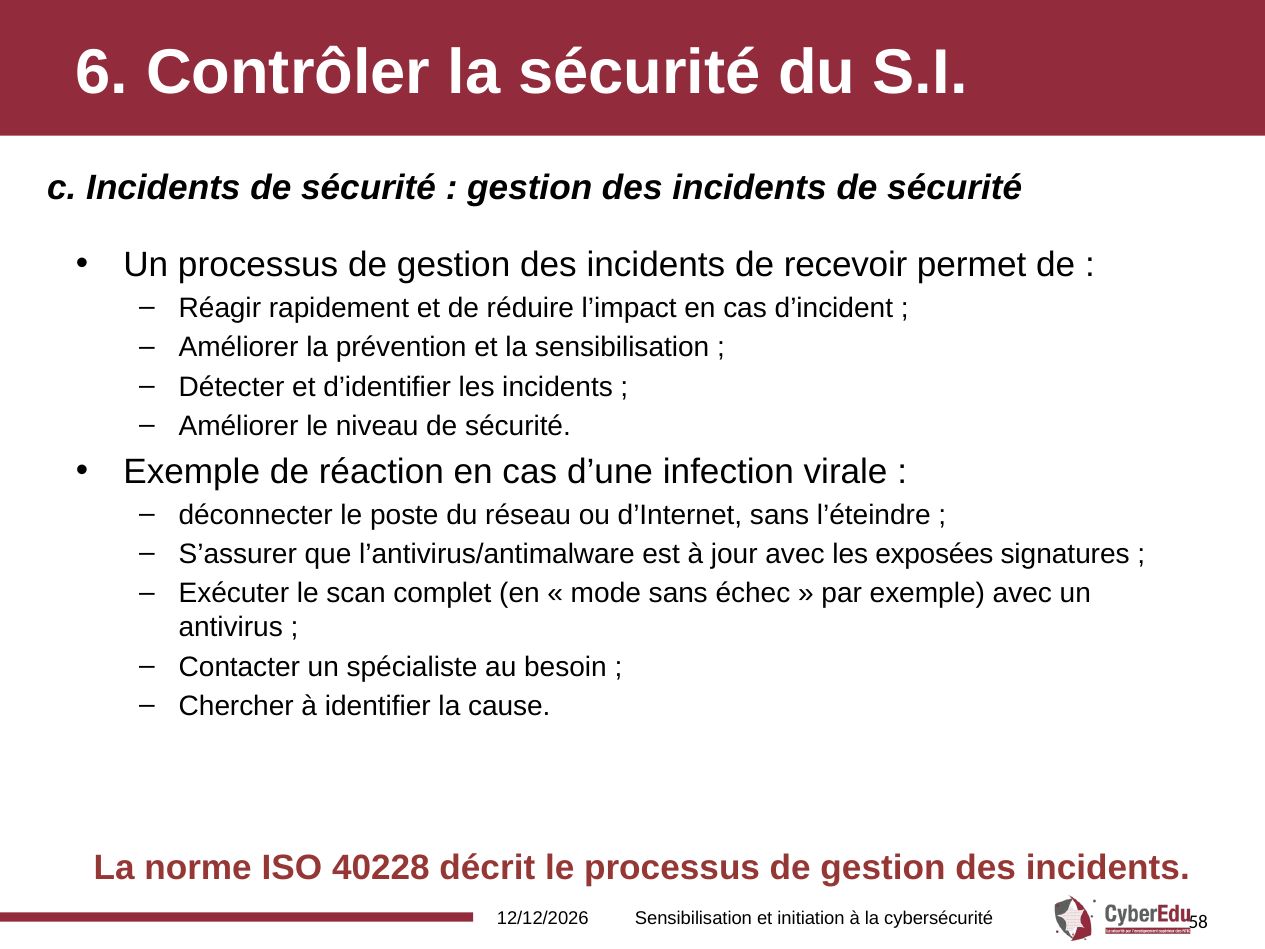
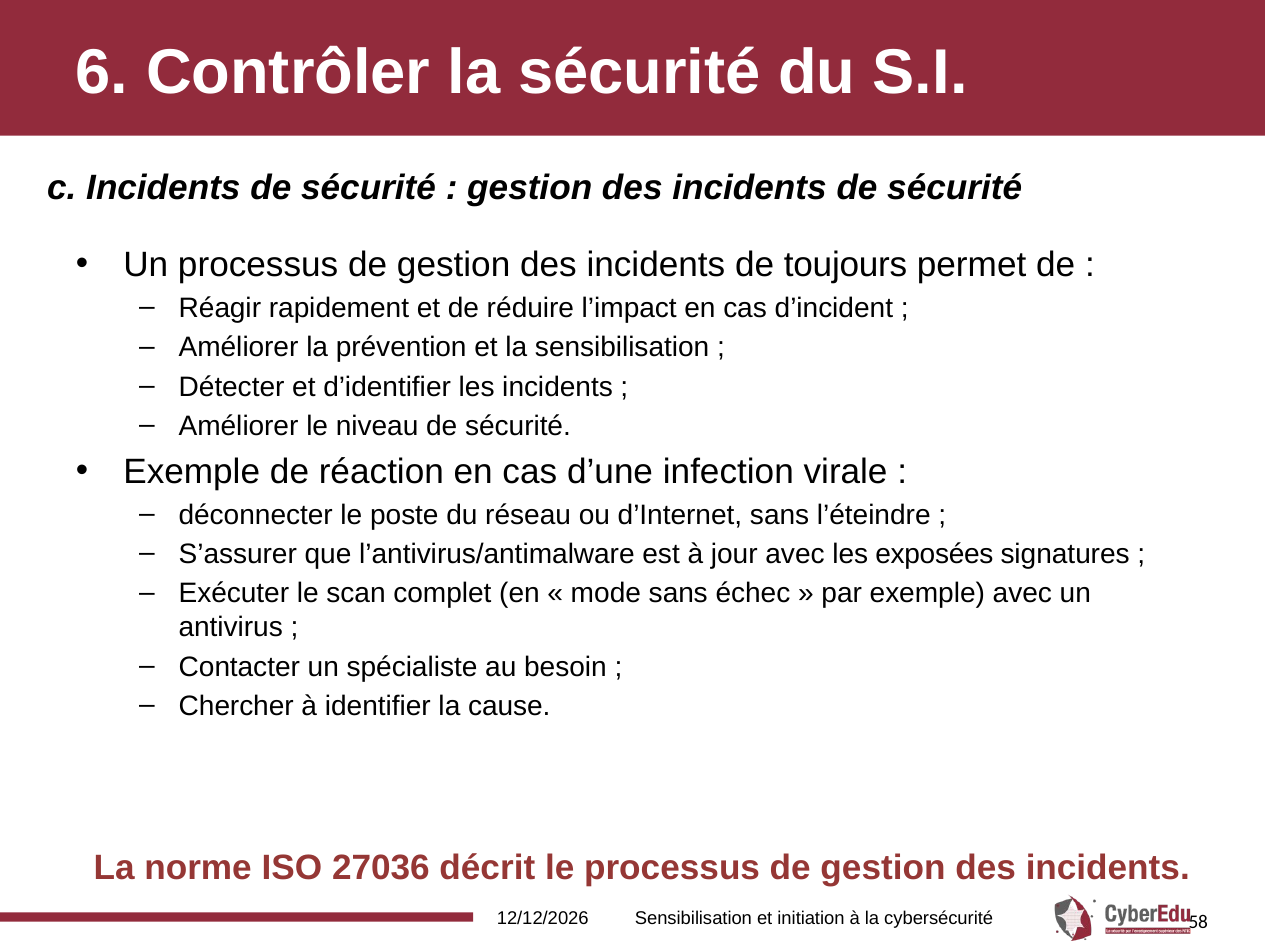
recevoir: recevoir -> toujours (846, 265)
40228: 40228 -> 27036 (381, 867)
